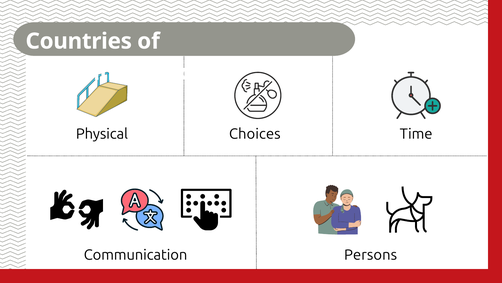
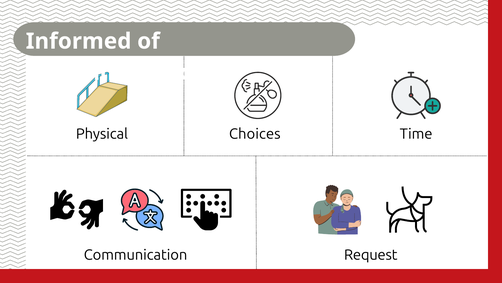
Countries: Countries -> Informed (79, 41)
Persons: Persons -> Request (371, 254)
